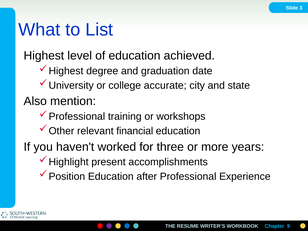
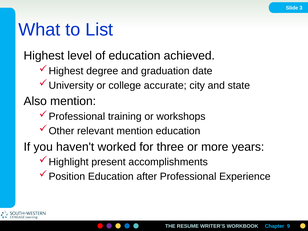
relevant financial: financial -> mention (135, 131)
